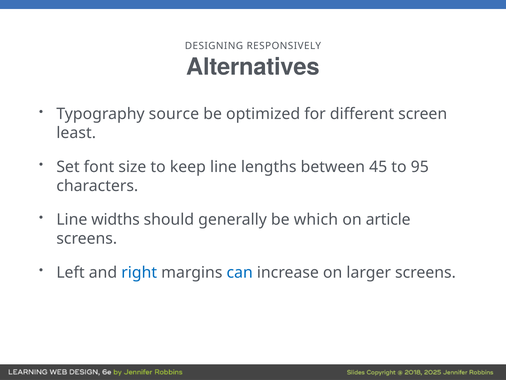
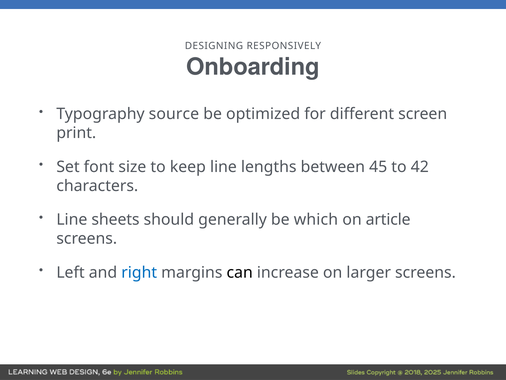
Alternatives: Alternatives -> Onboarding (253, 67)
least: least -> print (76, 133)
95: 95 -> 42 (420, 167)
widths: widths -> sheets (116, 219)
can colour: blue -> black (240, 272)
